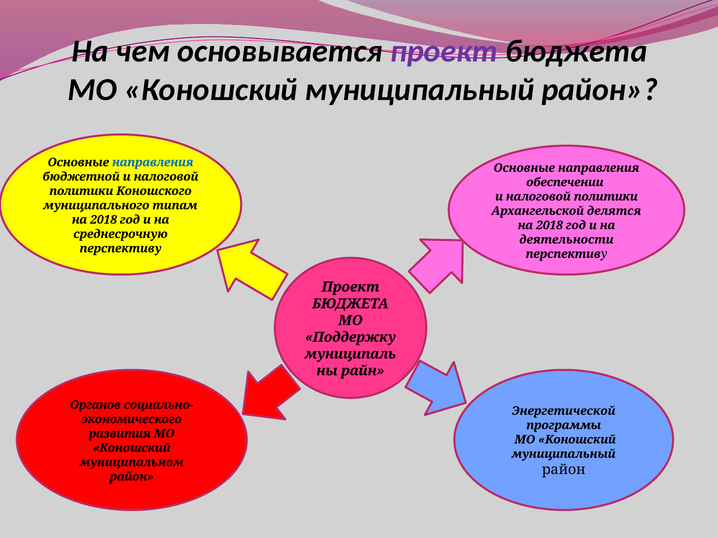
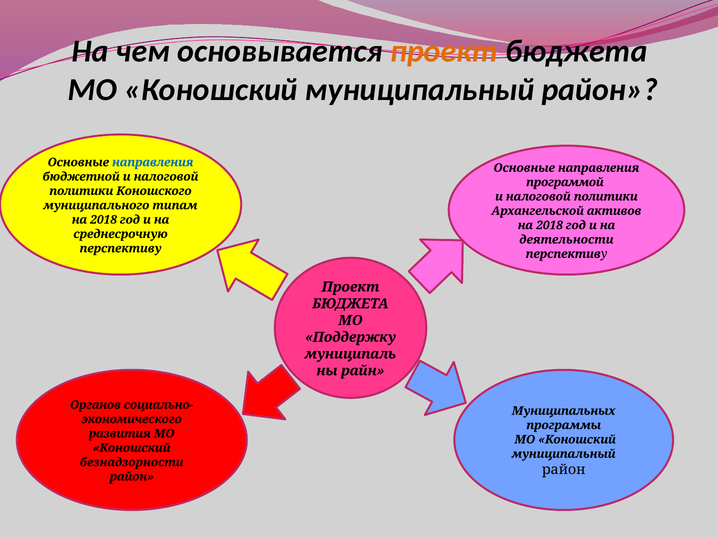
проект colour: purple -> orange (444, 51)
обеспечении: обеспечении -> программой (565, 182)
делятся: делятся -> активов (614, 211)
Энергетической: Энергетической -> Муниципальных (564, 411)
муниципальном: муниципальном -> безнадзорности (132, 463)
